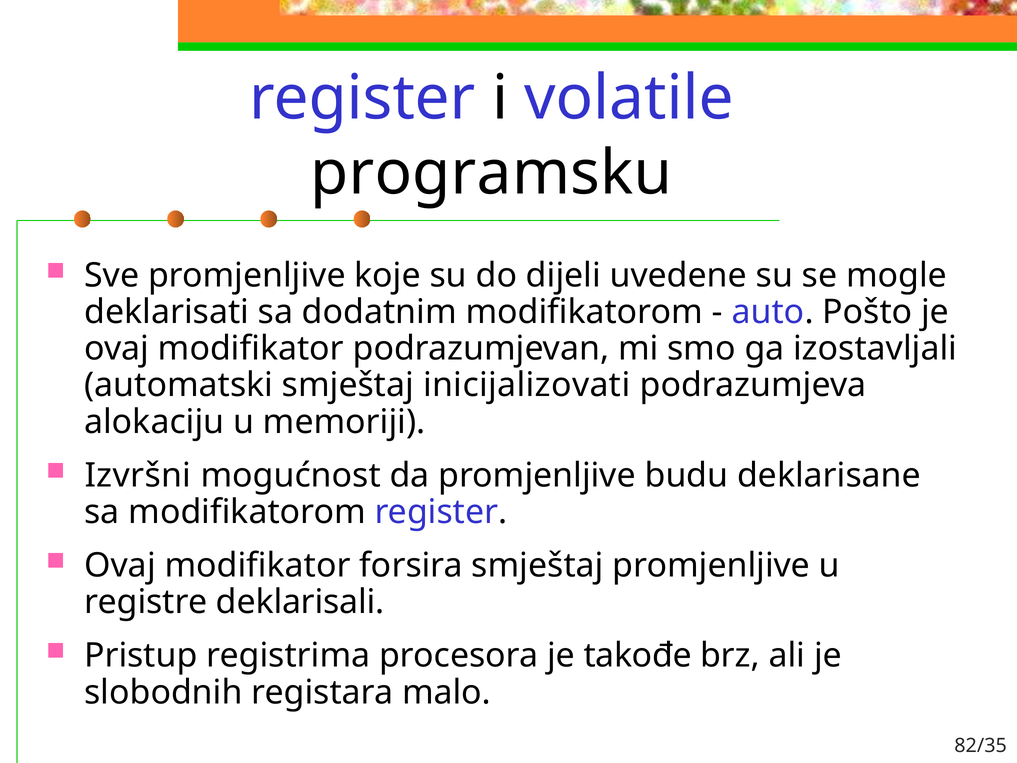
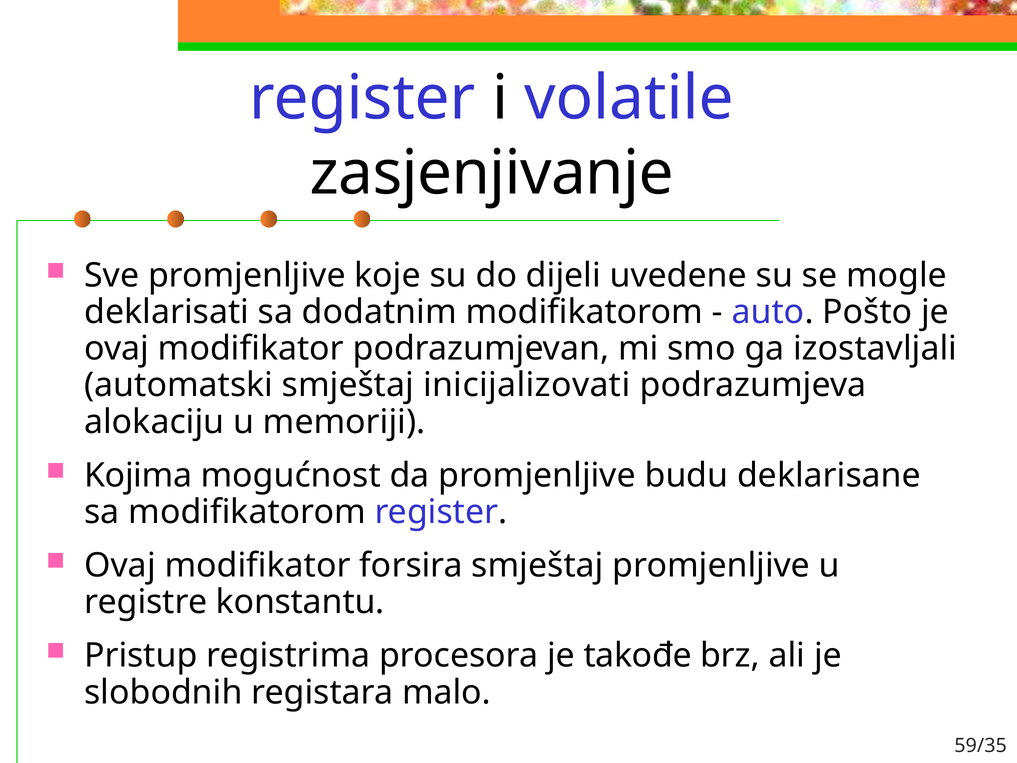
programsku: programsku -> zasjenjivanje (492, 173)
Izvršni: Izvršni -> Kojima (138, 475)
deklarisali: deklarisali -> konstantu (300, 602)
82/35: 82/35 -> 59/35 (981, 746)
